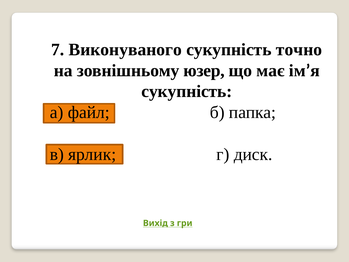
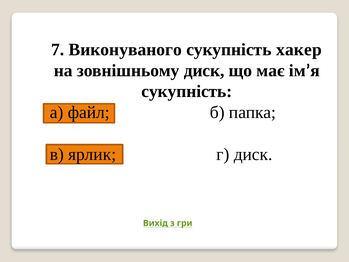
точно: точно -> хакер (299, 50)
зовнішньому юзер: юзер -> диск (204, 70)
